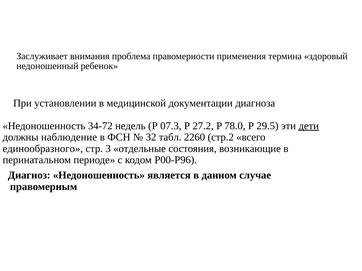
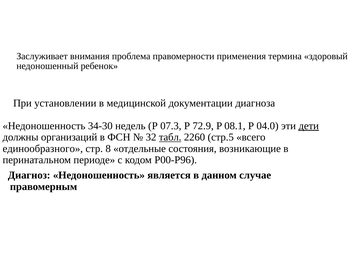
34-72: 34-72 -> 34-30 (100, 126)
27.2: 27.2 -> 72.9 (203, 126)
78.0: 78.0 -> 08.1 (235, 126)
29.5: 29.5 -> 04.0 (268, 126)
наблюдение: наблюдение -> организаций (69, 137)
табл underline: none -> present (170, 137)
стр.2: стр.2 -> стр.5 (221, 137)
3: 3 -> 8 (108, 149)
